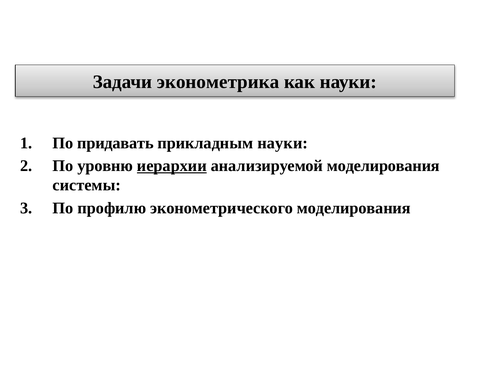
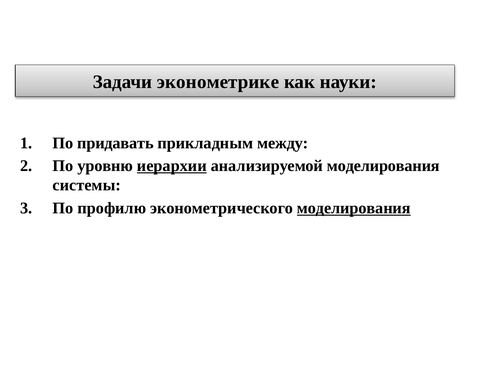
эконометрика: эконометрика -> эконометрике (218, 82)
прикладным науки: науки -> между (283, 143)
моделирования underline: none -> present (354, 208)
